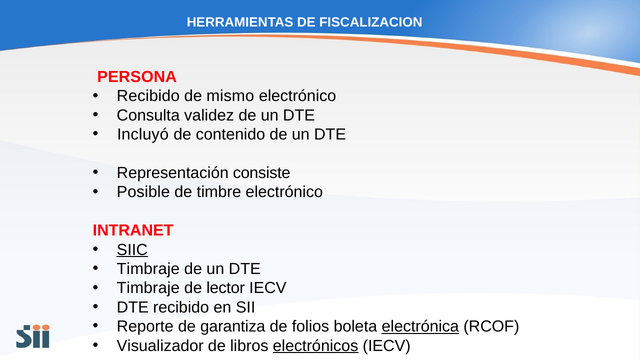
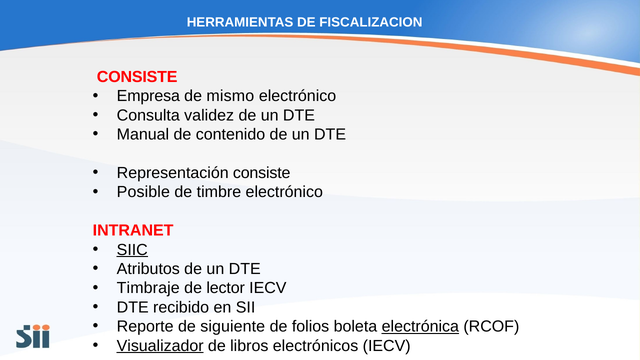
PERSONA: PERSONA -> CONSISTE (137, 77)
Recibido: Recibido -> Empresa (148, 96)
Incluyó: Incluyó -> Manual (143, 135)
Timbraje: Timbraje -> Atributos (148, 269)
garantiza: garantiza -> siguiente (233, 327)
Visualizador underline: none -> present (160, 346)
electrónicos underline: present -> none (316, 346)
